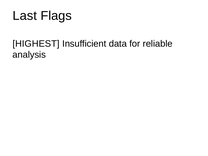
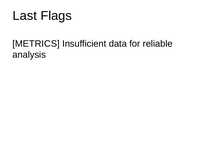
HIGHEST: HIGHEST -> METRICS (36, 44)
